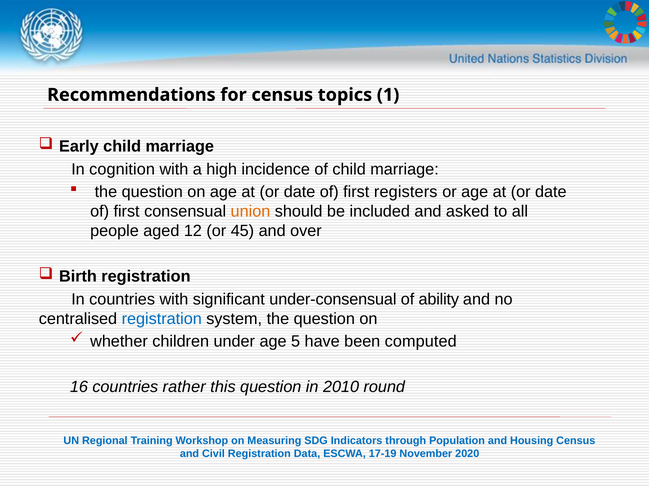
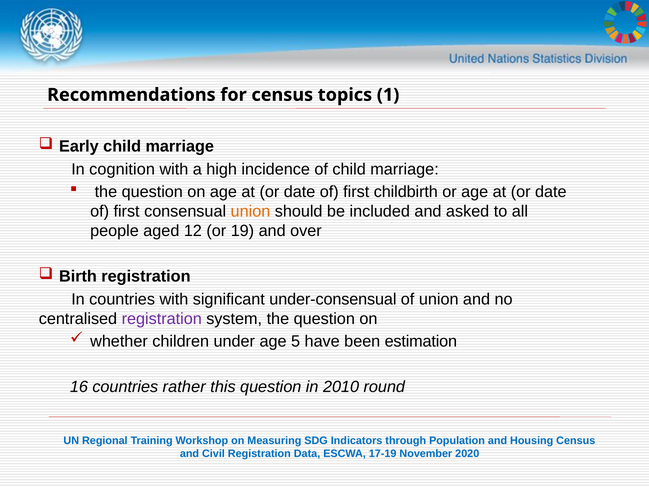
registers: registers -> childbirth (406, 192)
45: 45 -> 19 (242, 231)
of ability: ability -> union (439, 299)
registration colour: blue -> purple (162, 319)
computed: computed -> estimation (421, 341)
